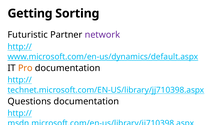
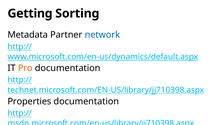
Futuristic: Futuristic -> Metadata (28, 35)
network colour: purple -> blue (102, 35)
Questions: Questions -> Properties (29, 102)
